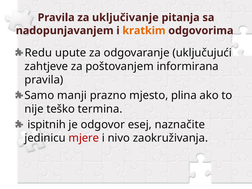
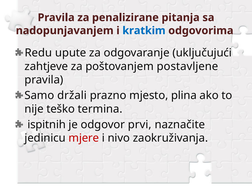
uključivanje: uključivanje -> penalizirane (125, 18)
kratkim colour: orange -> blue (144, 31)
informirana: informirana -> postavljene (188, 66)
manji: manji -> držali (72, 95)
esej: esej -> prvi (140, 125)
